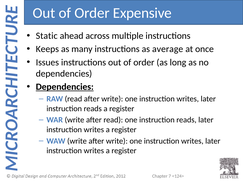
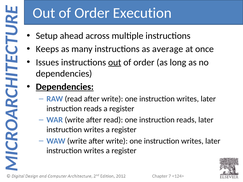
Expensive: Expensive -> Execution (142, 13)
Static: Static -> Setup (47, 36)
out underline: none -> present (115, 62)
